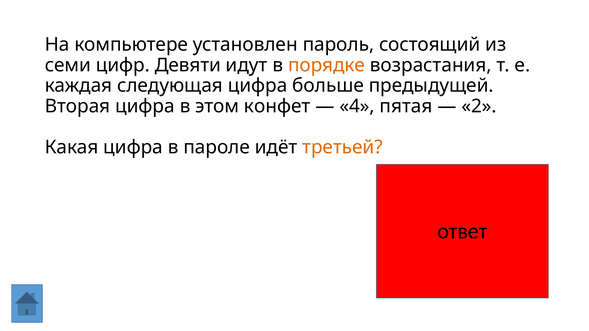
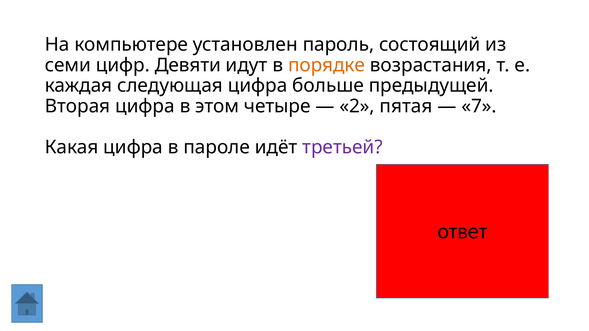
конфет: конфет -> четыре (277, 106)
4: 4 -> 2 (357, 106)
2: 2 -> 7 (479, 106)
третьей colour: orange -> purple (342, 147)
